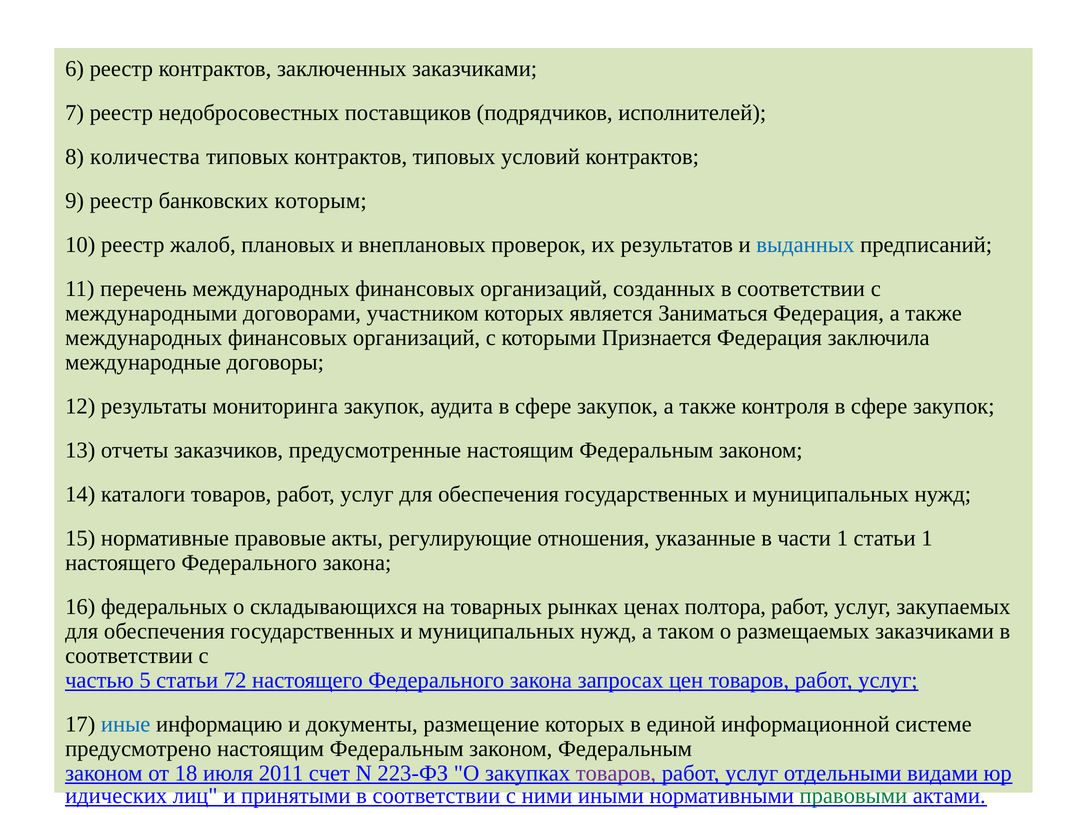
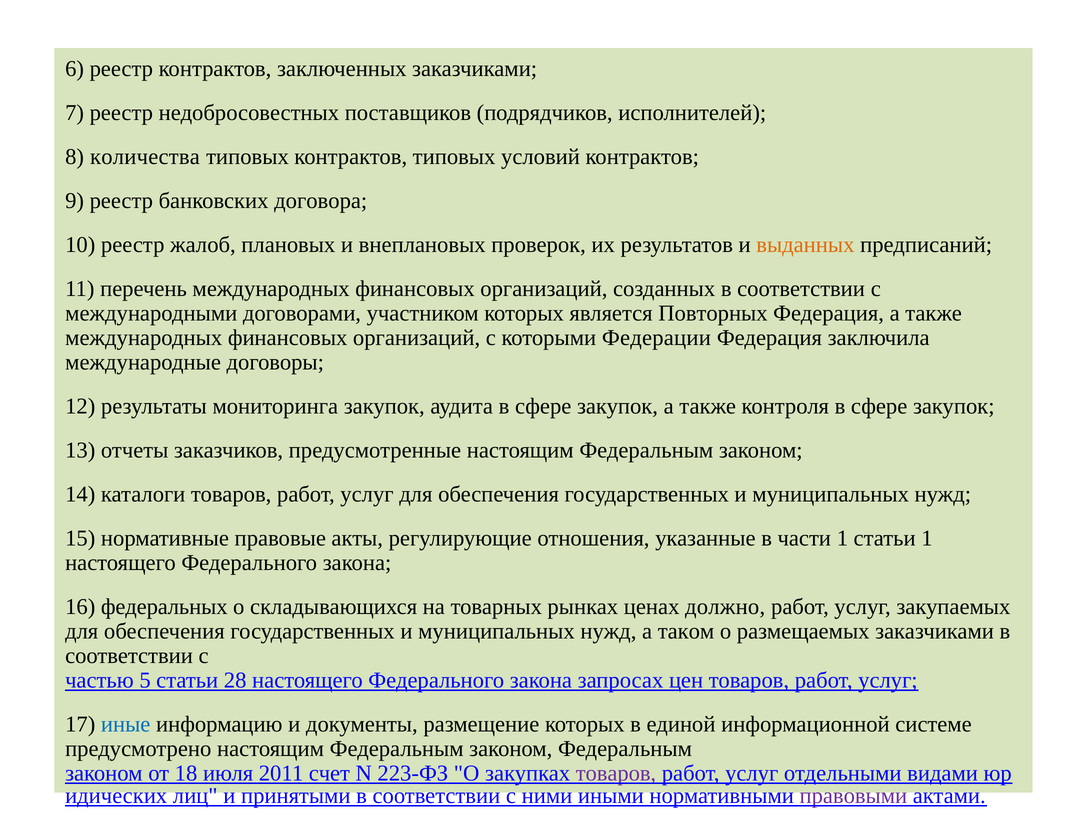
которым: которым -> договора (321, 201)
выданных colour: blue -> orange (805, 245)
Заниматься: Заниматься -> Повторных (713, 313)
Признается: Признается -> Федерации (656, 338)
полтора: полтора -> должно (725, 607)
72: 72 -> 28 (235, 680)
правовыми colour: green -> purple (853, 796)
